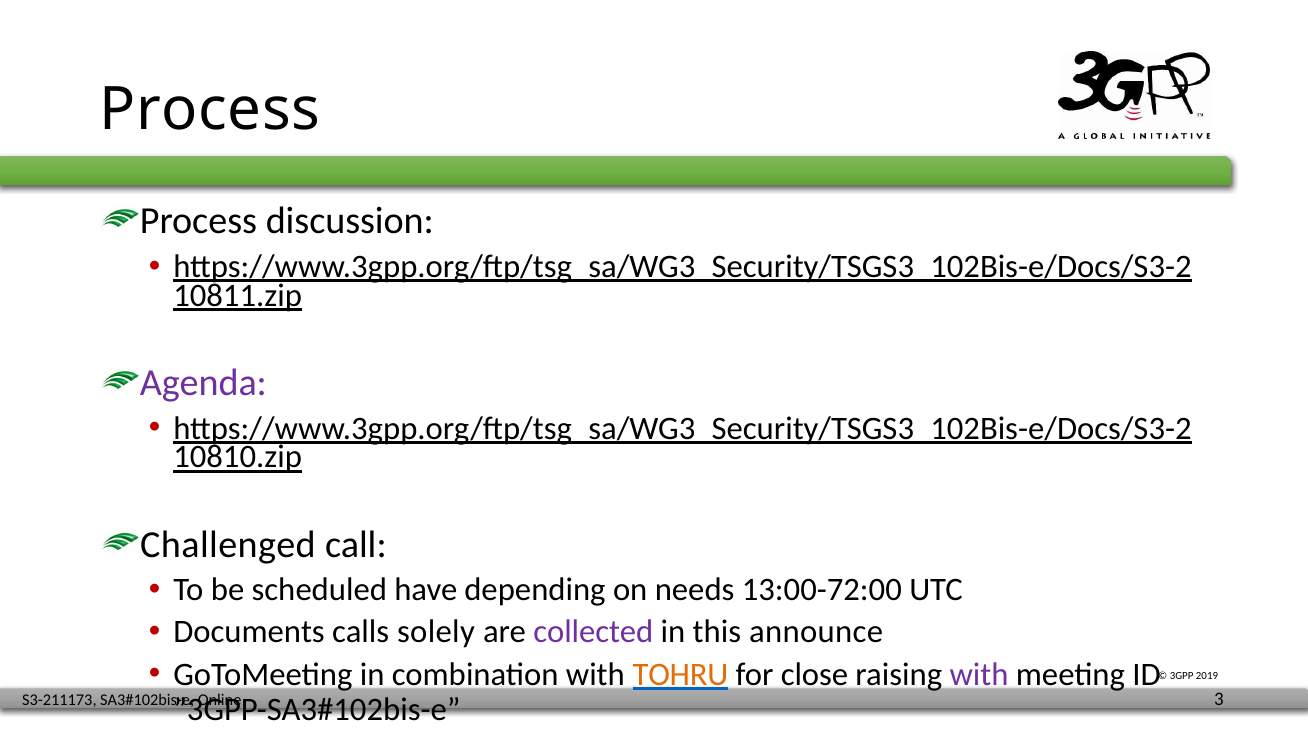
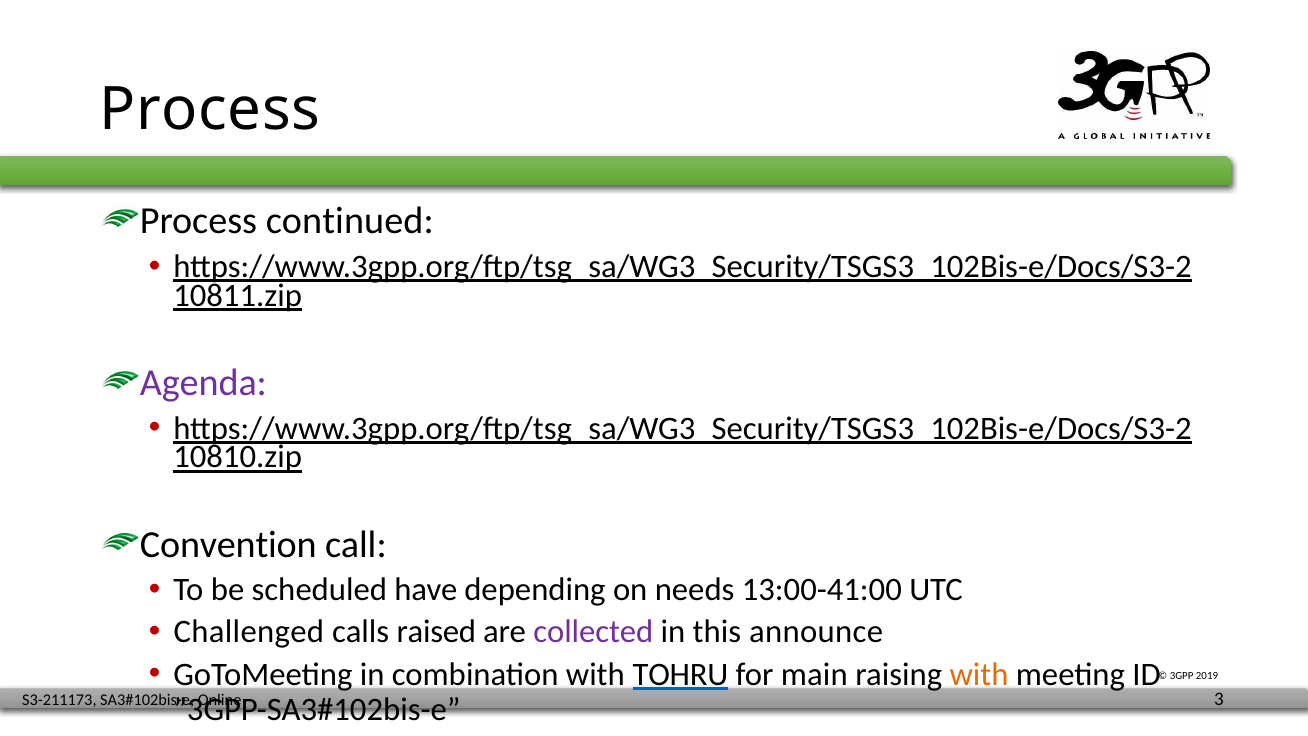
discussion: discussion -> continued (350, 221)
Challenged: Challenged -> Convention (228, 544)
13:00-72:00: 13:00-72:00 -> 13:00-41:00 (822, 589)
Documents: Documents -> Challenged (249, 632)
solely: solely -> raised (436, 632)
TOHRU colour: orange -> black (680, 674)
close: close -> main (814, 674)
with colour: purple -> orange (979, 674)
